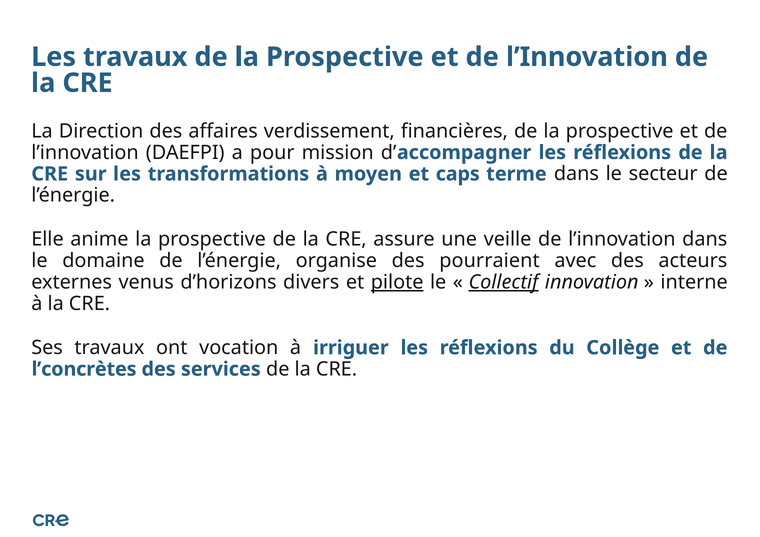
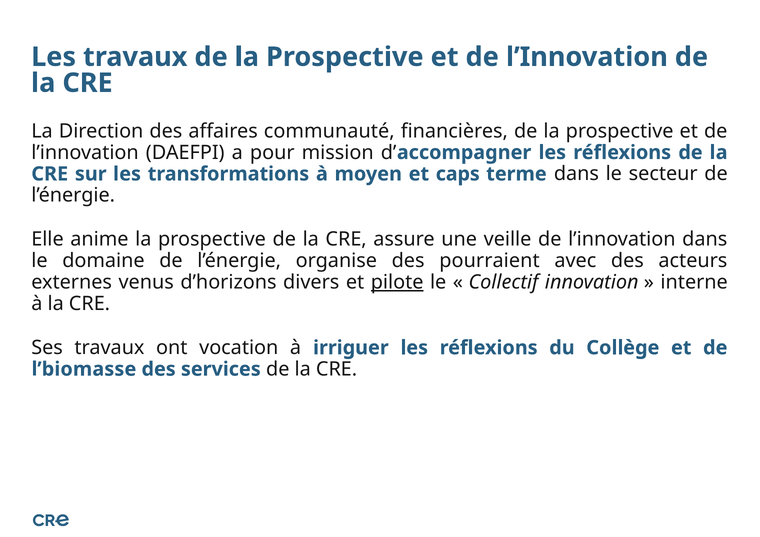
verdissement: verdissement -> communauté (329, 131)
Collectif underline: present -> none (503, 282)
l’concrètes: l’concrètes -> l’biomasse (84, 369)
